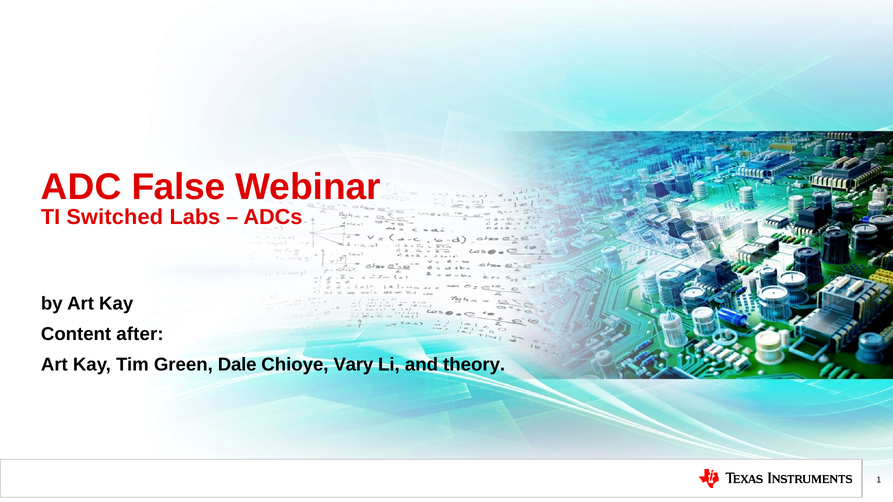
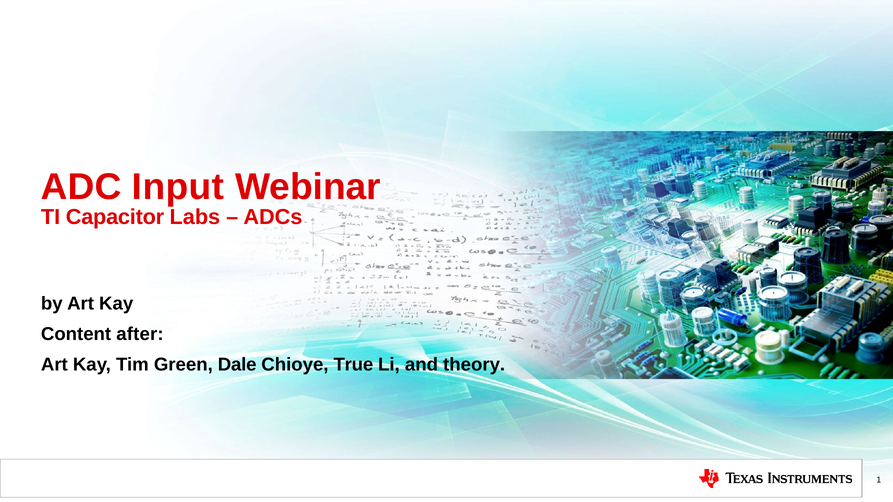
False: False -> Input (178, 187)
Switched: Switched -> Capacitor (115, 217)
Vary: Vary -> True (353, 365)
